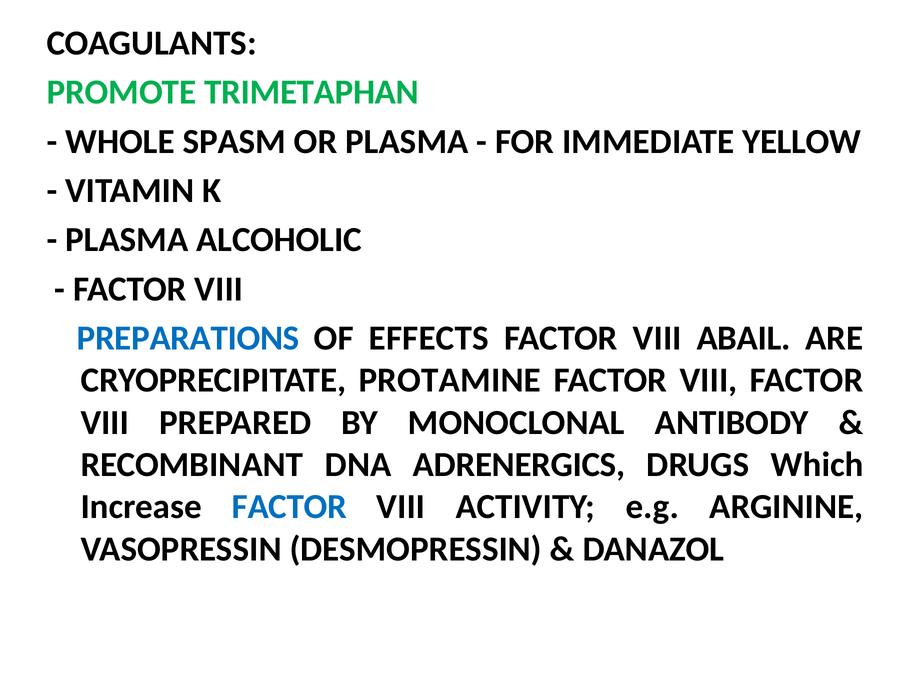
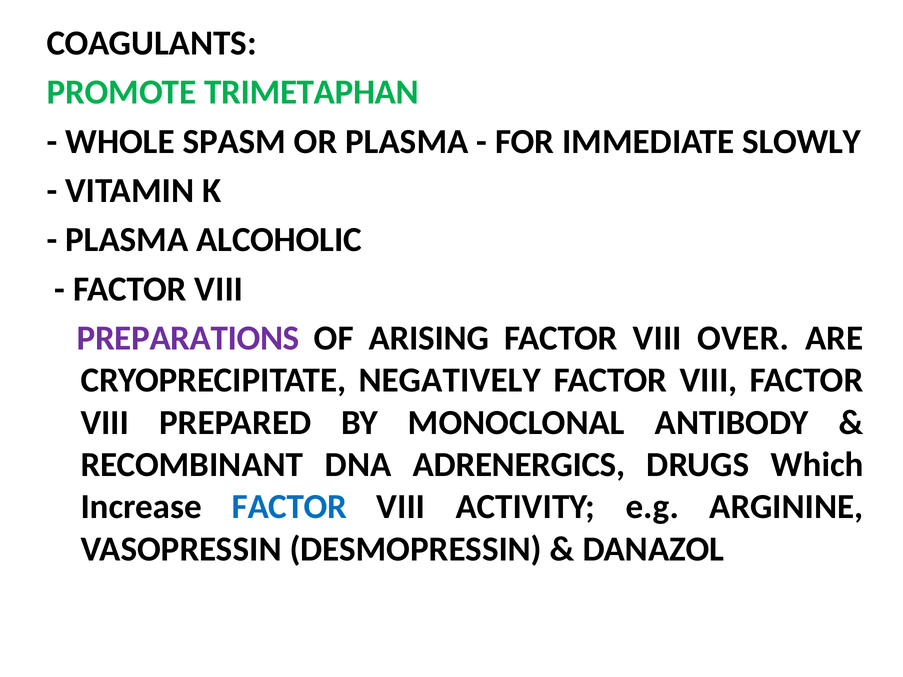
YELLOW: YELLOW -> SLOWLY (802, 141)
PREPARATIONS colour: blue -> purple (188, 338)
EFFECTS: EFFECTS -> ARISING (429, 338)
ABAIL: ABAIL -> OVER (743, 338)
PROTAMINE: PROTAMINE -> NEGATIVELY (450, 380)
